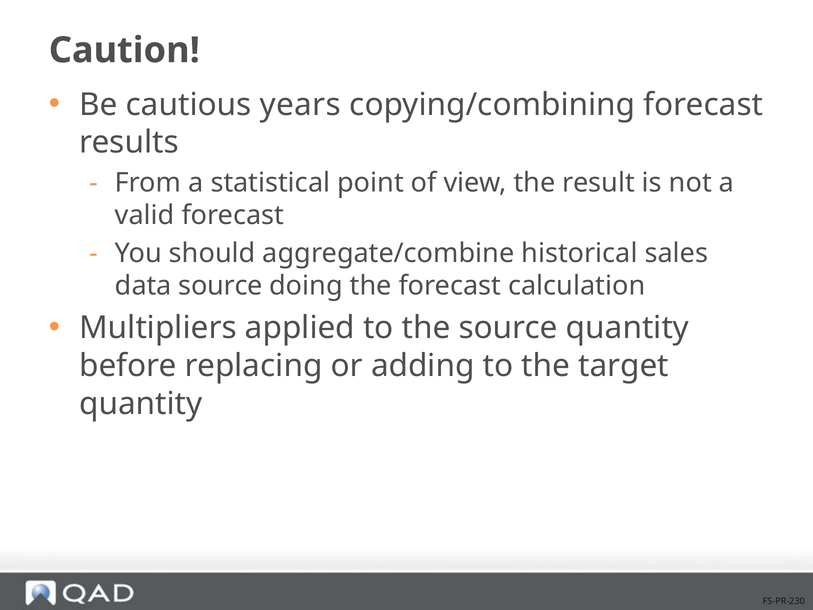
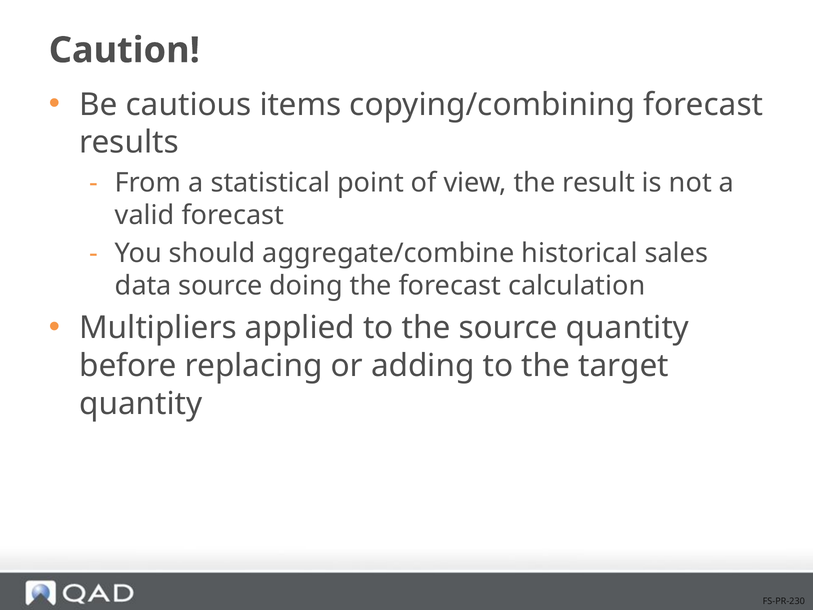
years: years -> items (300, 105)
